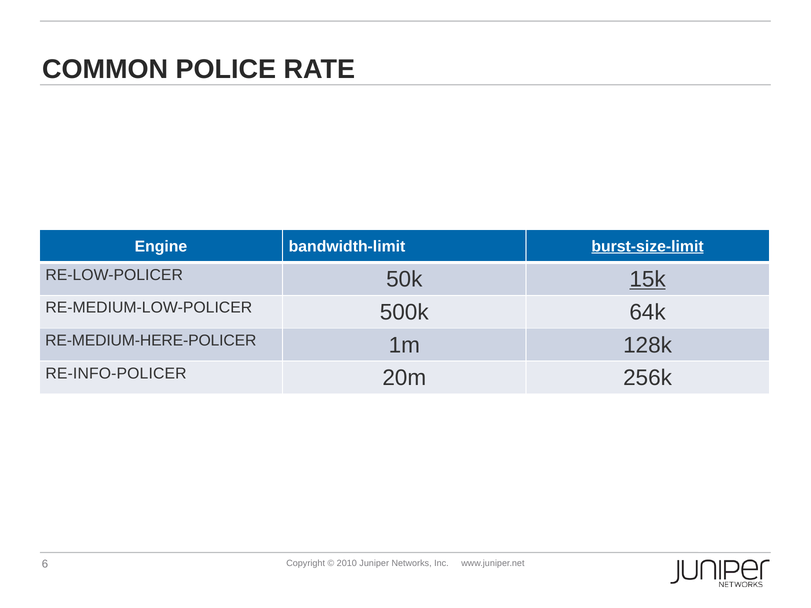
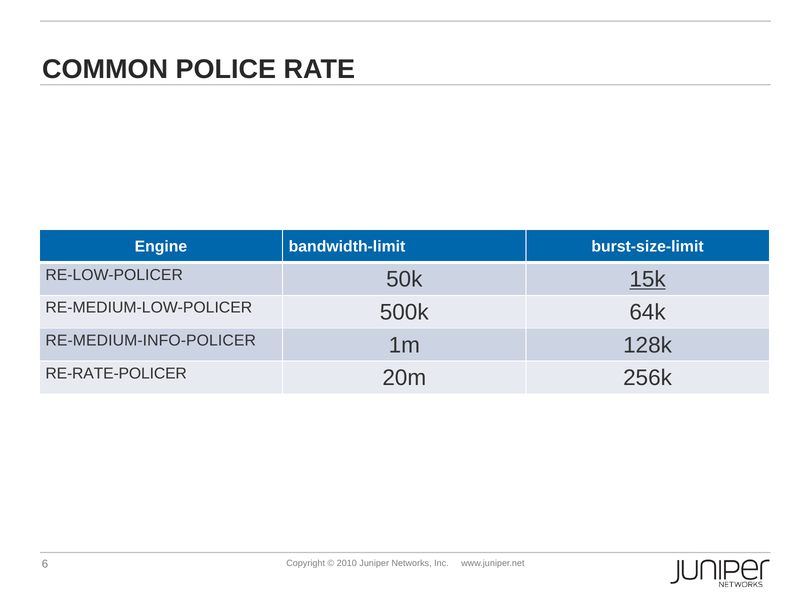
burst-size-limit underline: present -> none (648, 246)
RE-MEDIUM-HERE-POLICER: RE-MEDIUM-HERE-POLICER -> RE-MEDIUM-INFO-POLICER (151, 341)
RE-INFO-POLICER: RE-INFO-POLICER -> RE-RATE-POLICER (116, 374)
